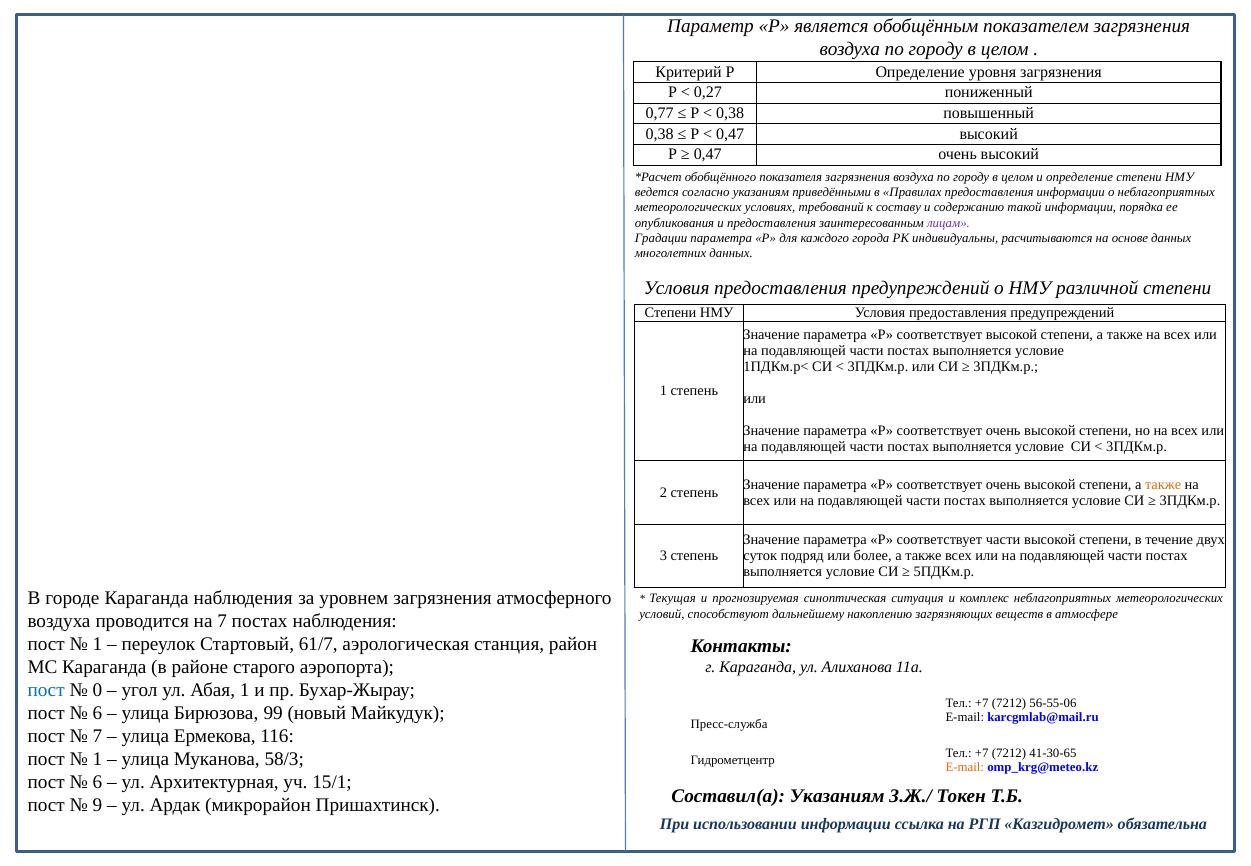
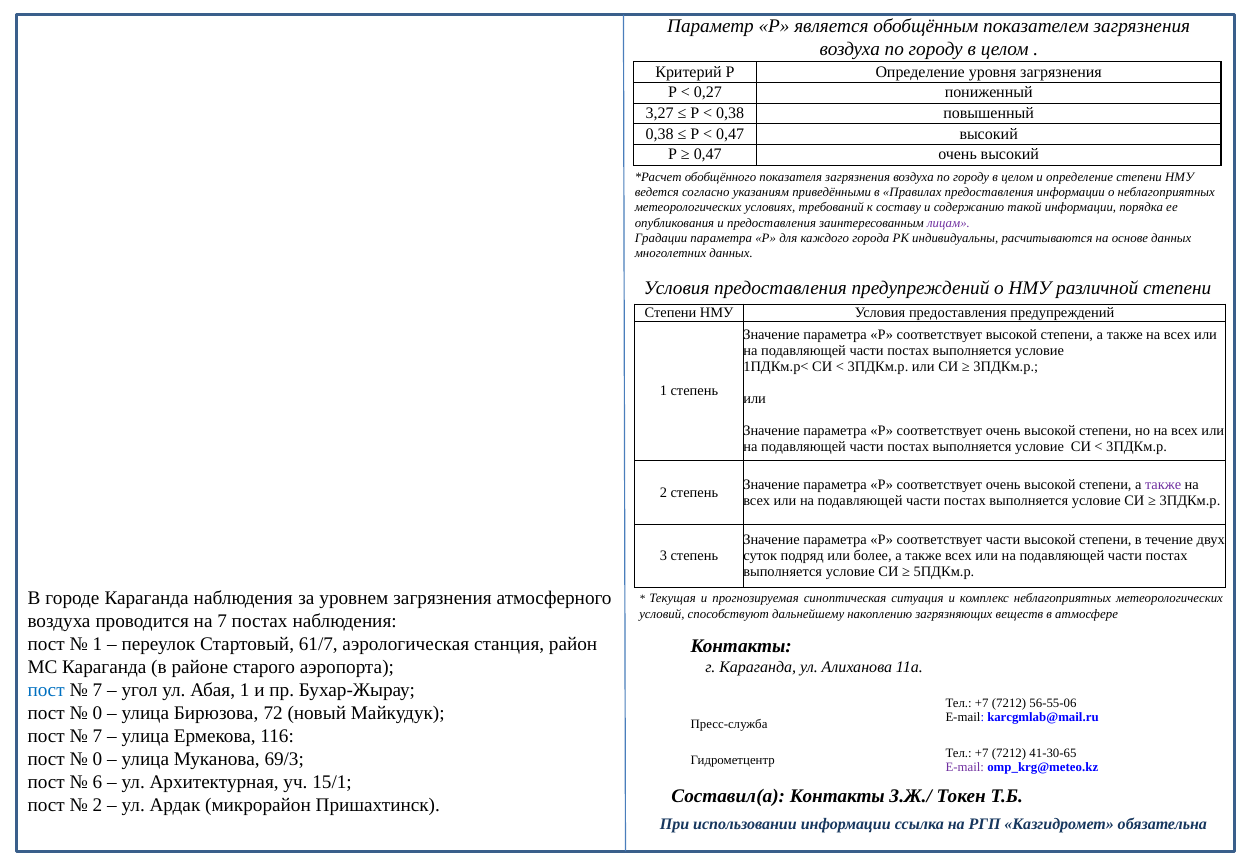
0,77: 0,77 -> 3,27 (660, 113)
также colour: orange -> purple (1163, 485)
0: 0 -> 7 (98, 690)
6: 6 -> 0 (98, 713)
99: 99 -> 72 (273, 713)
1: 1 -> 0 (98, 760)
58/3: 58/3 -> 69/3 (284, 760)
E-mail colour: orange -> purple (965, 768)
Составил(а Указаниям: Указаниям -> Контакты (837, 796)
9: 9 -> 2 (98, 806)
